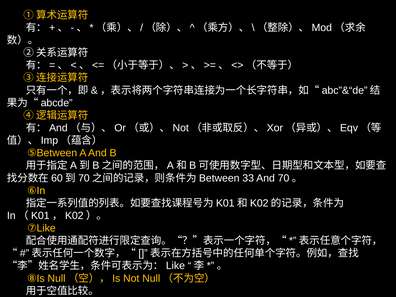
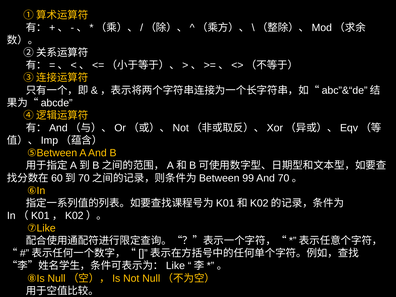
33: 33 -> 99 (248, 178)
